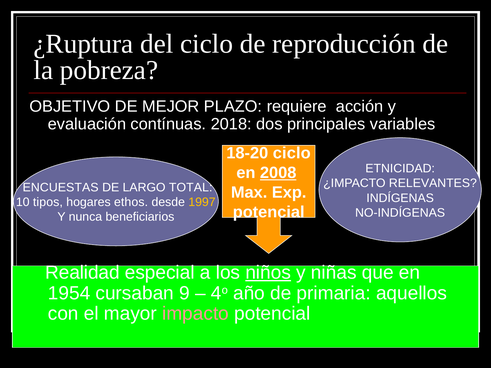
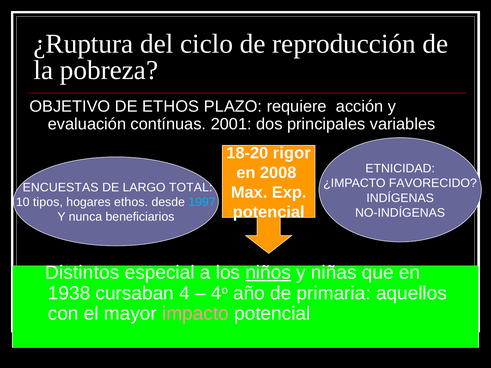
DE MEJOR: MEJOR -> ETHOS (171, 106)
2018: 2018 -> 2001 (231, 124)
18-20 ciclo: ciclo -> rigor (292, 153)
2008 underline: present -> none (278, 173)
RELEVANTES: RELEVANTES -> FAVORECIDO (433, 183)
1997 colour: yellow -> light blue (202, 202)
Realidad: Realidad -> Distintos (82, 273)
1954: 1954 -> 1938 (69, 293)
9: 9 -> 4 (185, 293)
